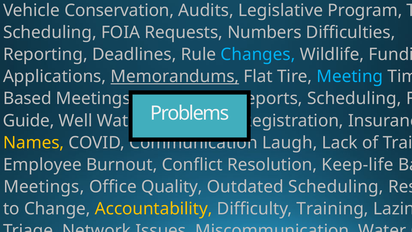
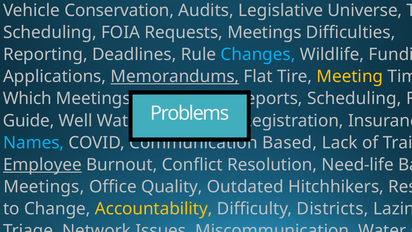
Program: Program -> Universe (365, 10)
Requests Numbers: Numbers -> Meetings (264, 32)
Meeting colour: light blue -> yellow (350, 76)
Based: Based -> Which (27, 99)
Names colour: yellow -> light blue (34, 143)
Laugh: Laugh -> Based (290, 143)
Employee underline: none -> present (42, 165)
Keep-life: Keep-life -> Need-life (358, 165)
Outdated Scheduling: Scheduling -> Hitchhikers (336, 187)
Difficulty Training: Training -> Districts (333, 209)
